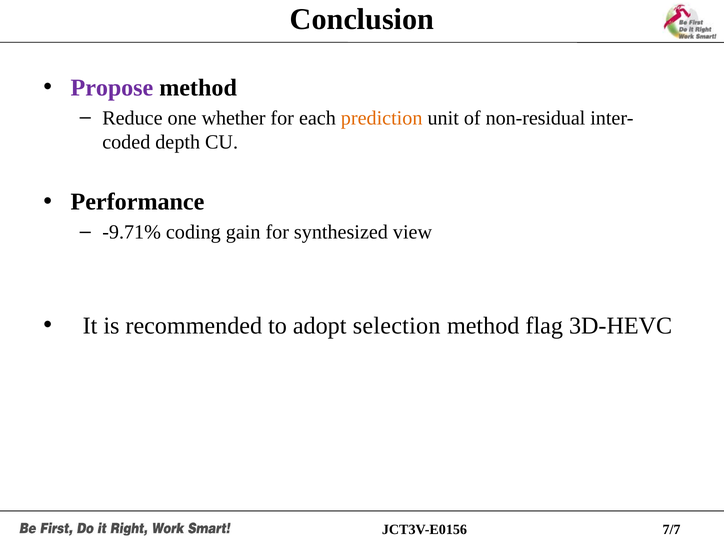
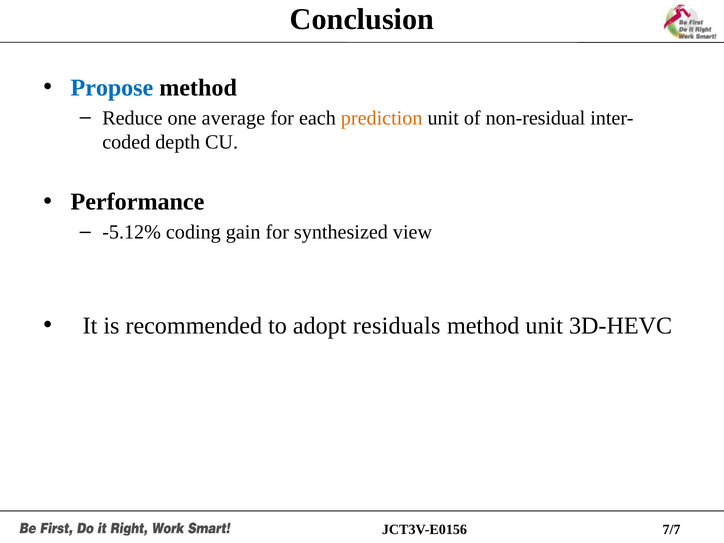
Propose colour: purple -> blue (112, 88)
whether: whether -> average (233, 118)
-9.71%: -9.71% -> -5.12% (132, 232)
selection: selection -> residuals (397, 326)
method flag: flag -> unit (544, 326)
